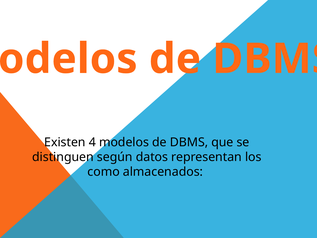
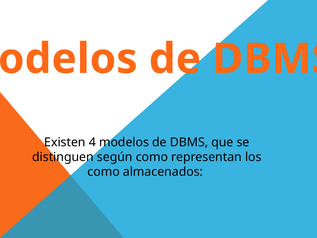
según datos: datos -> como (152, 157)
